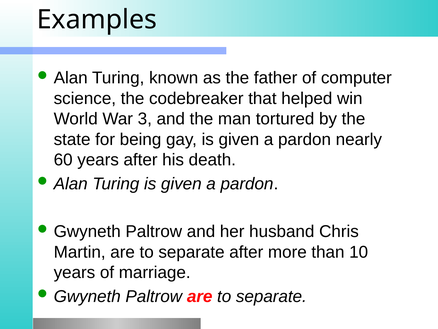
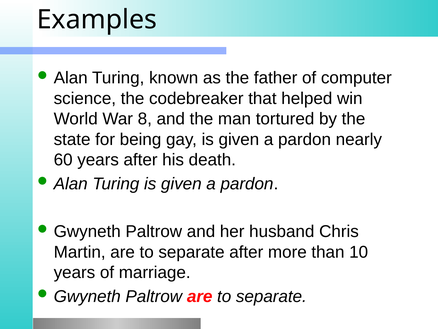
3: 3 -> 8 (145, 119)
